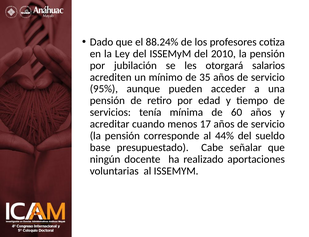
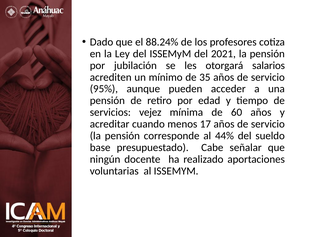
2010: 2010 -> 2021 (223, 54)
tenía: tenía -> vejez (150, 113)
